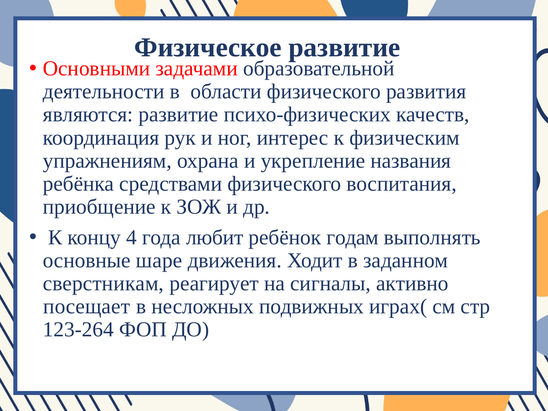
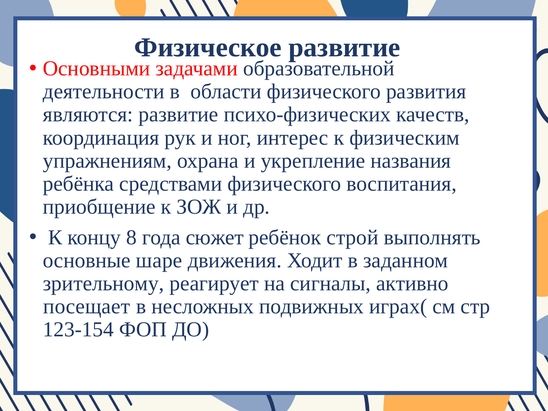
4: 4 -> 8 (132, 237)
любит: любит -> сюжет (215, 237)
годам: годам -> строй (352, 237)
сверстникам: сверстникам -> зрительному (103, 283)
123-264: 123-264 -> 123-154 (78, 329)
